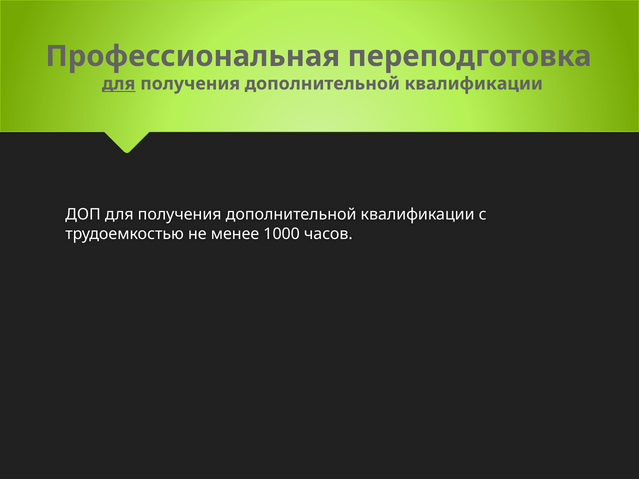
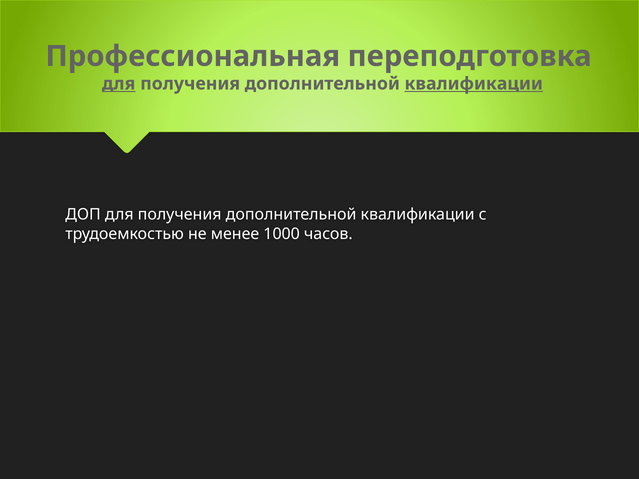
квалификации underline: none -> present (474, 84)
